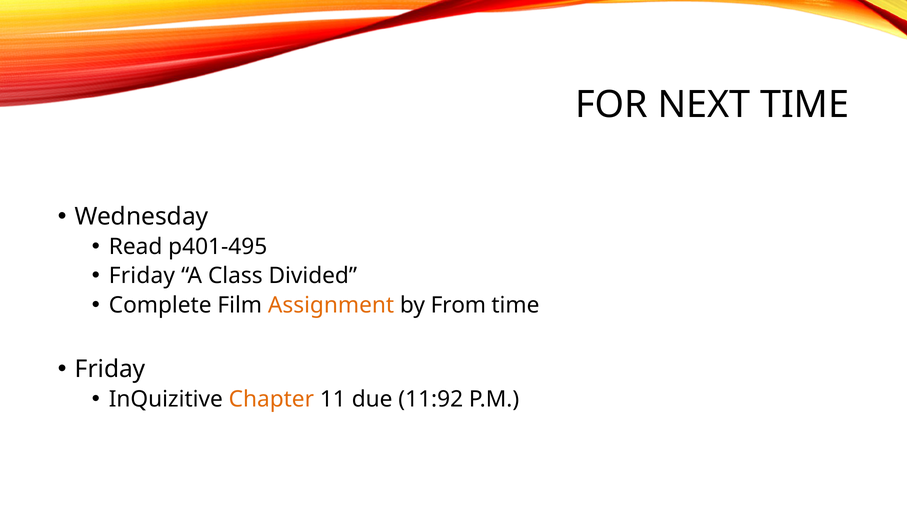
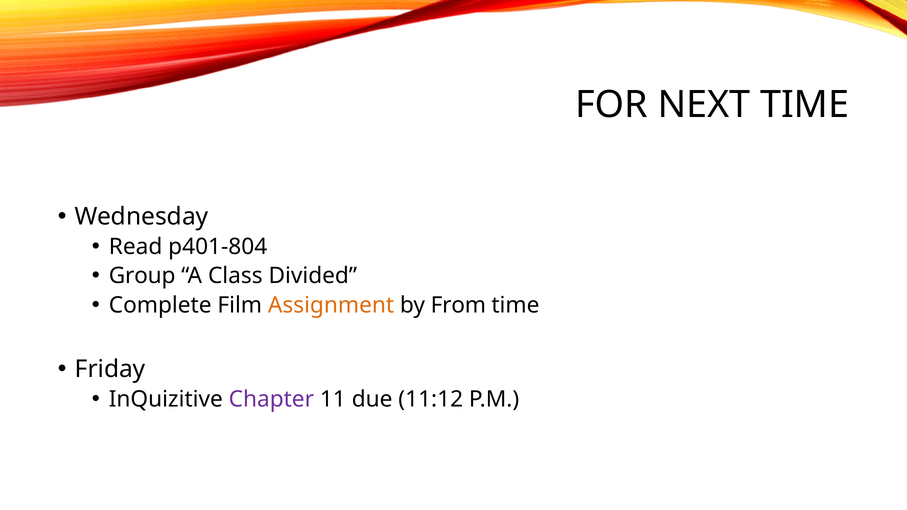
p401-495: p401-495 -> p401-804 (218, 247)
Friday: Friday -> Group (142, 276)
Chapter colour: orange -> purple (271, 400)
11:92: 11:92 -> 11:12 (431, 400)
